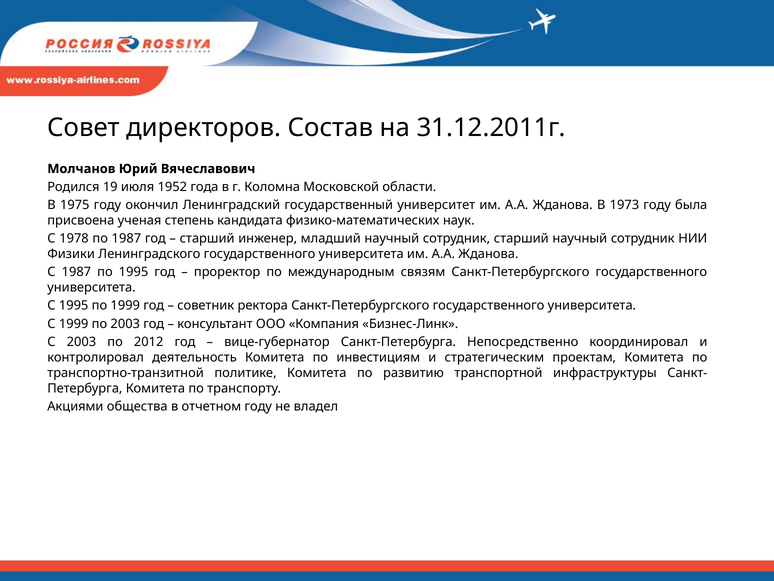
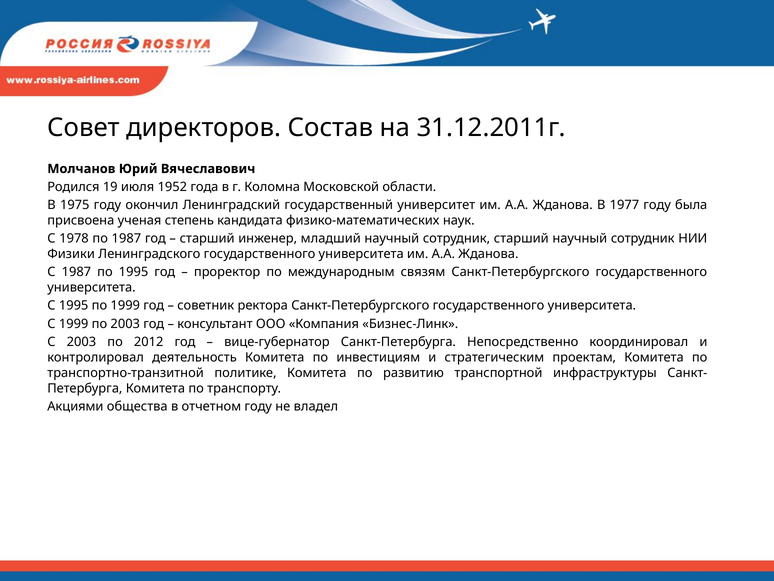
1973: 1973 -> 1977 (624, 205)
